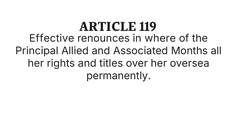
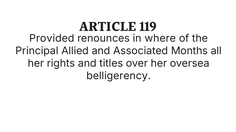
Effective: Effective -> Provided (52, 38)
permanently: permanently -> belligerency (119, 76)
